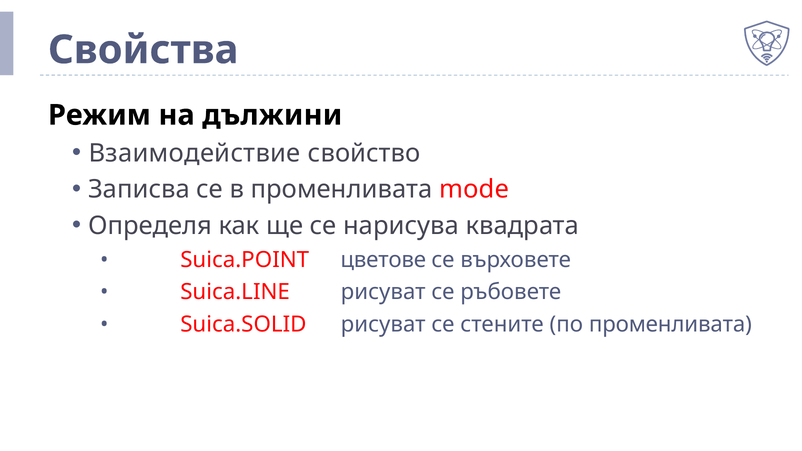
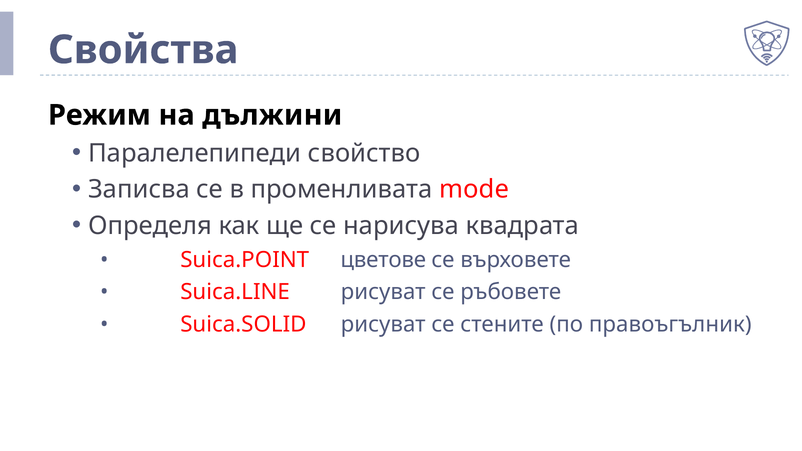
Взаимодействие: Взаимодействие -> Паралелепипеди (195, 153)
по променливата: променливата -> правоъгълник (670, 324)
